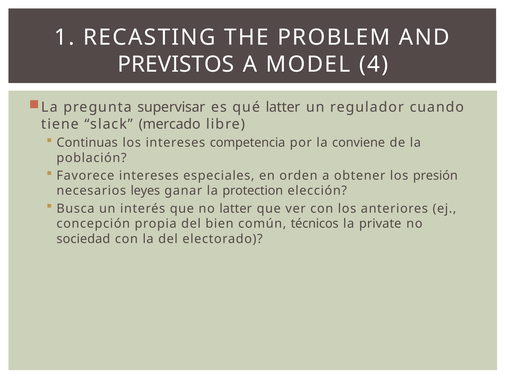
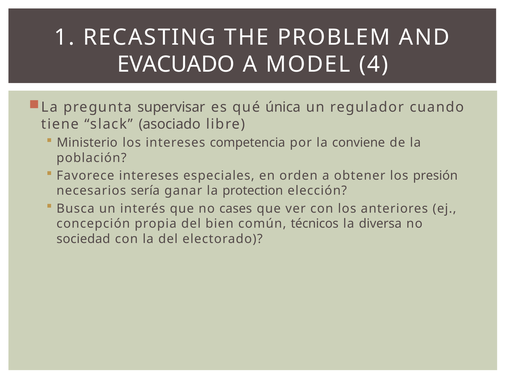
PREVISTOS: PREVISTOS -> EVACUADO (176, 64)
qué latter: latter -> única (283, 107)
mercado: mercado -> asociado (170, 124)
Continuas: Continuas -> Ministerio (87, 142)
leyes: leyes -> sería (145, 191)
no latter: latter -> cases (236, 208)
private: private -> diversa (380, 223)
